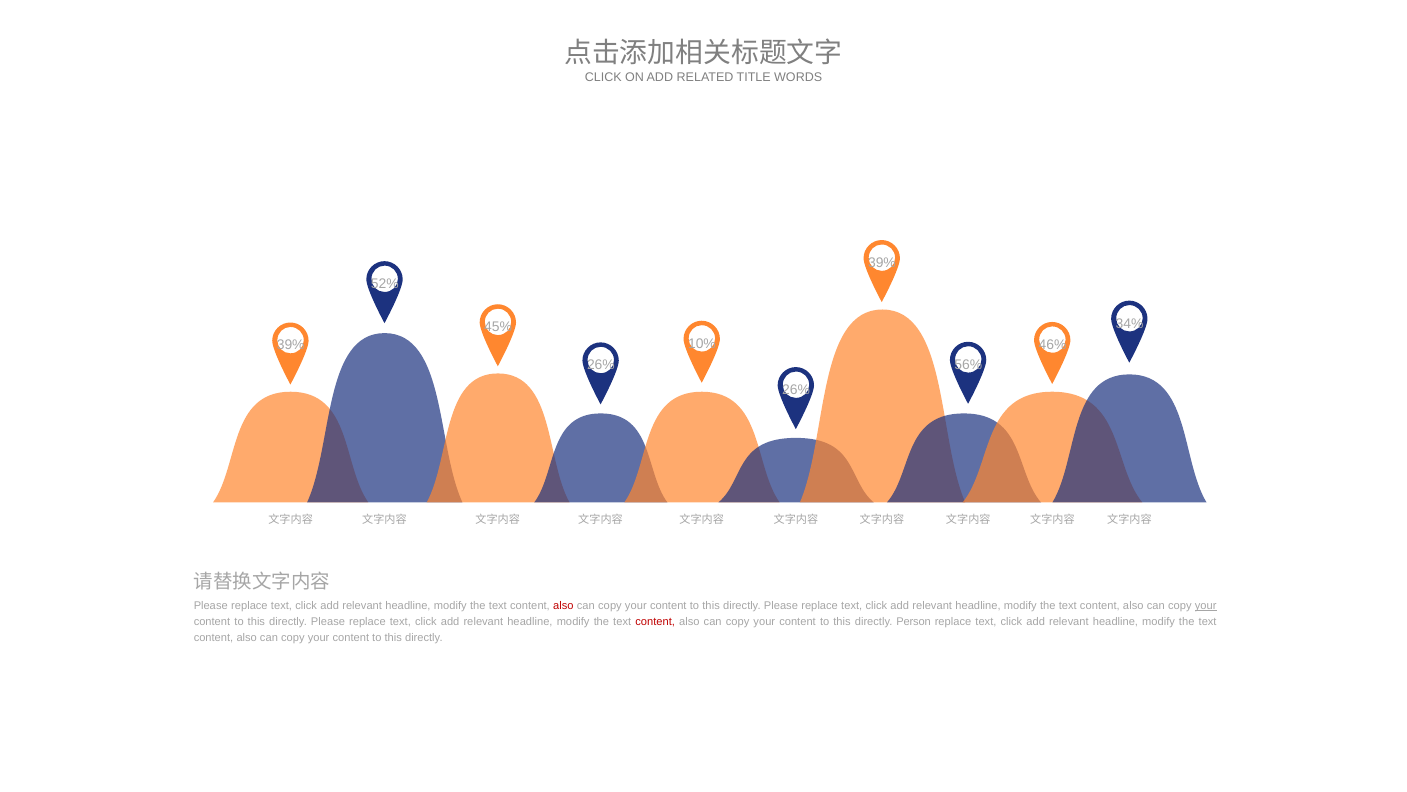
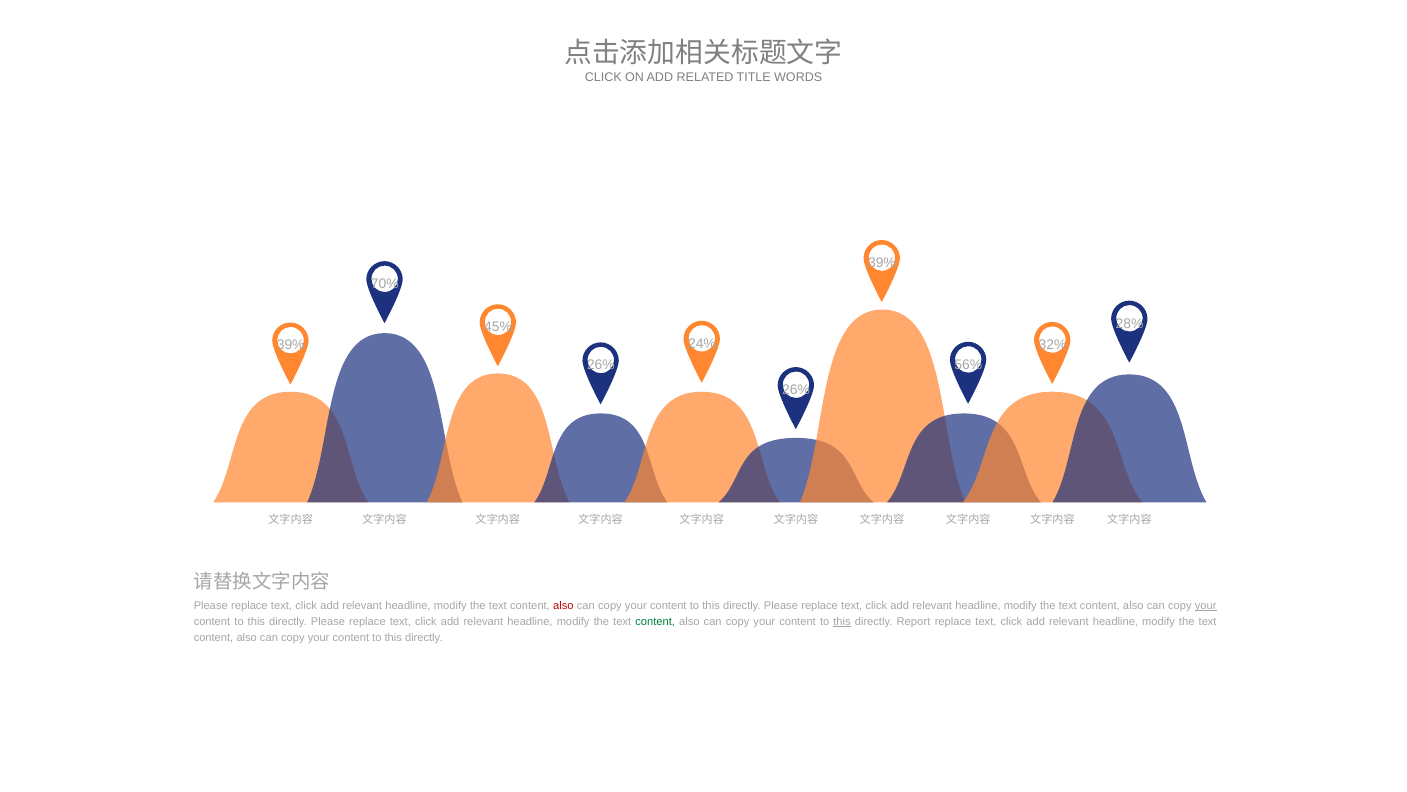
52%: 52% -> 70% (385, 284)
34%: 34% -> 28% (1130, 323)
10%: 10% -> 24% (702, 343)
46%: 46% -> 32% (1053, 345)
content colour: red -> green (655, 621)
this underline: none -> present (842, 621)
Person: Person -> Report (913, 621)
